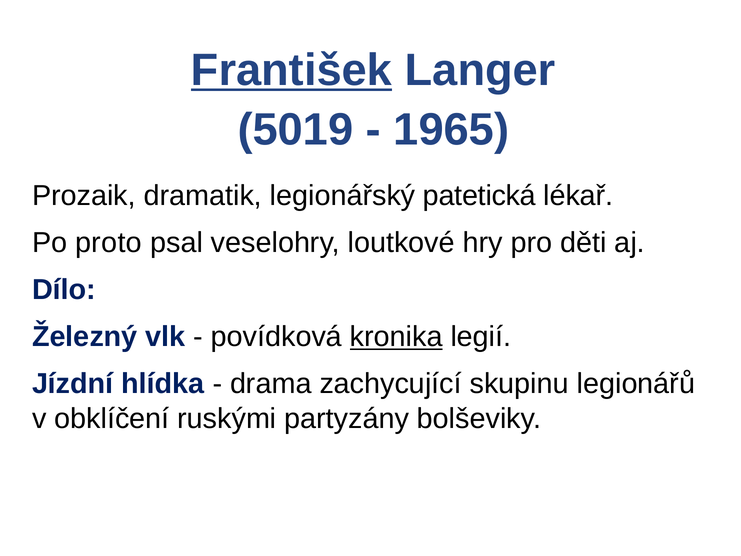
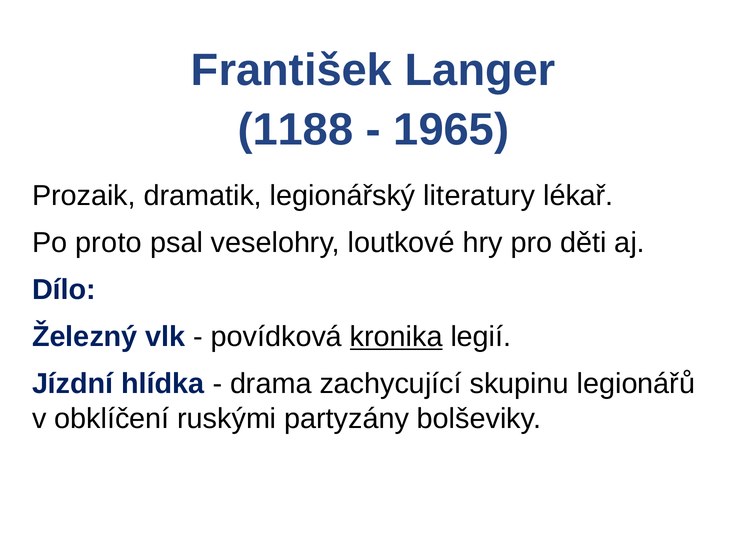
František underline: present -> none (292, 70)
5019: 5019 -> 1188 (295, 130)
patetická: patetická -> literatury (479, 196)
